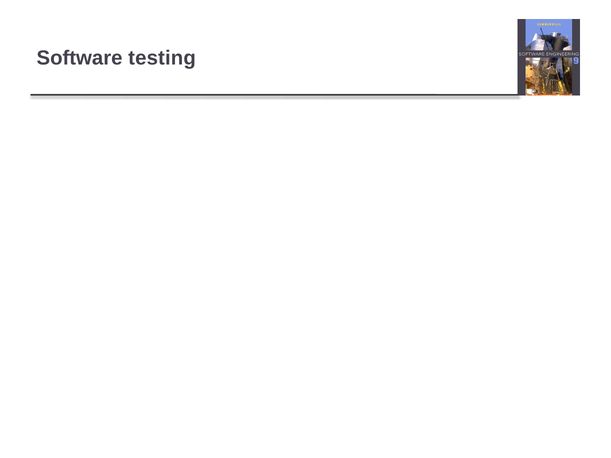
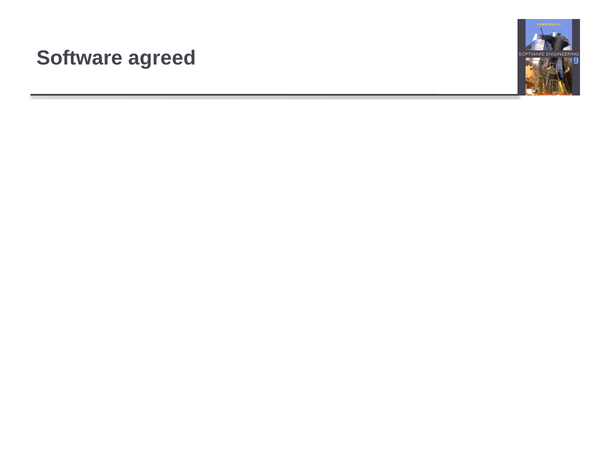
testing: testing -> agreed (162, 58)
